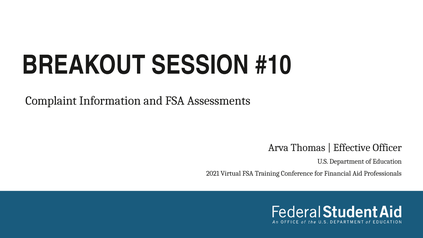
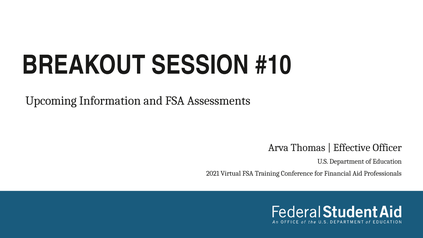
Complaint: Complaint -> Upcoming (51, 101)
